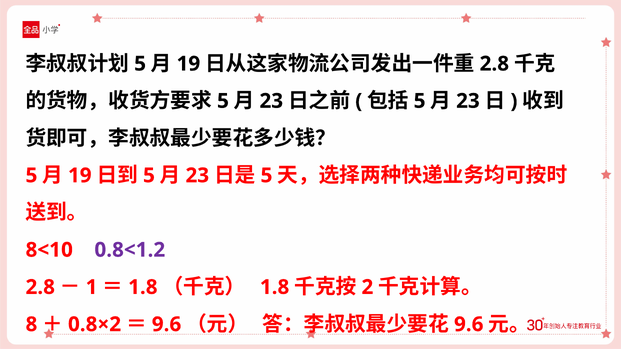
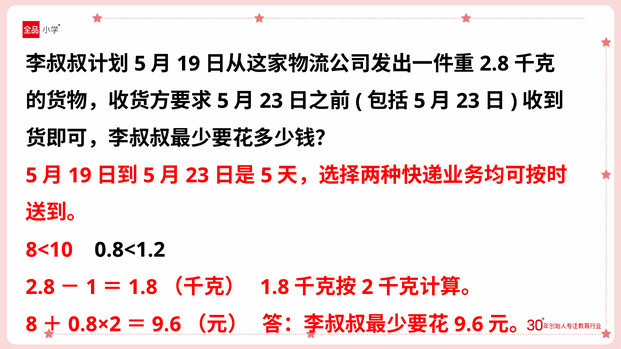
0.8<1.2 colour: purple -> black (130, 250)
